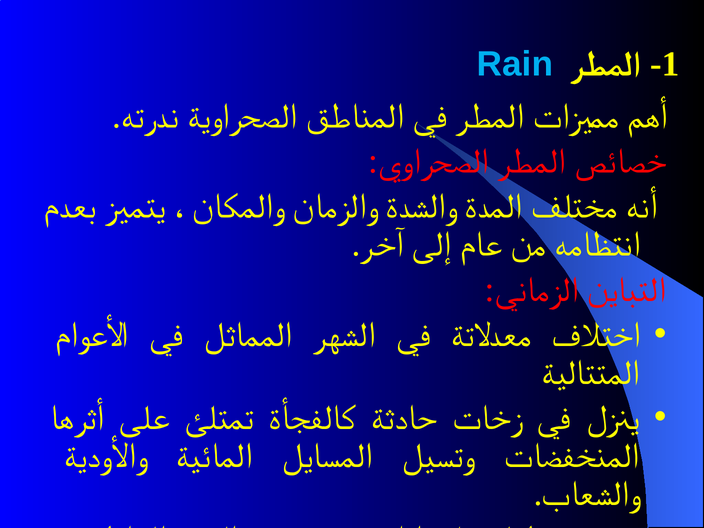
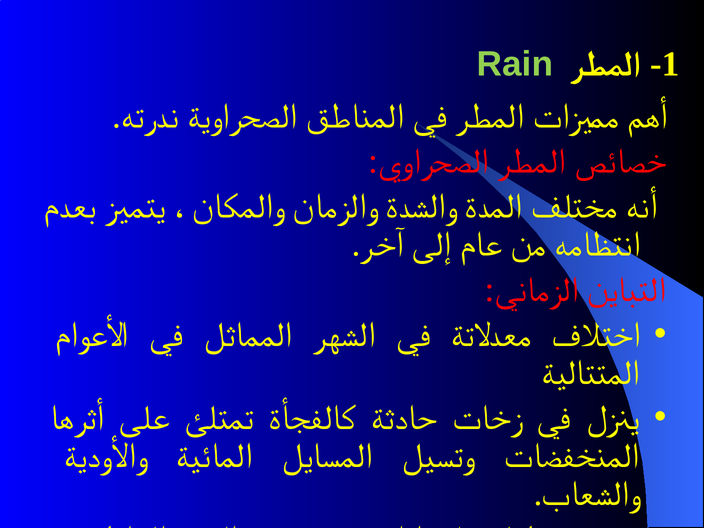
Rain colour: light blue -> light green (515, 64)
